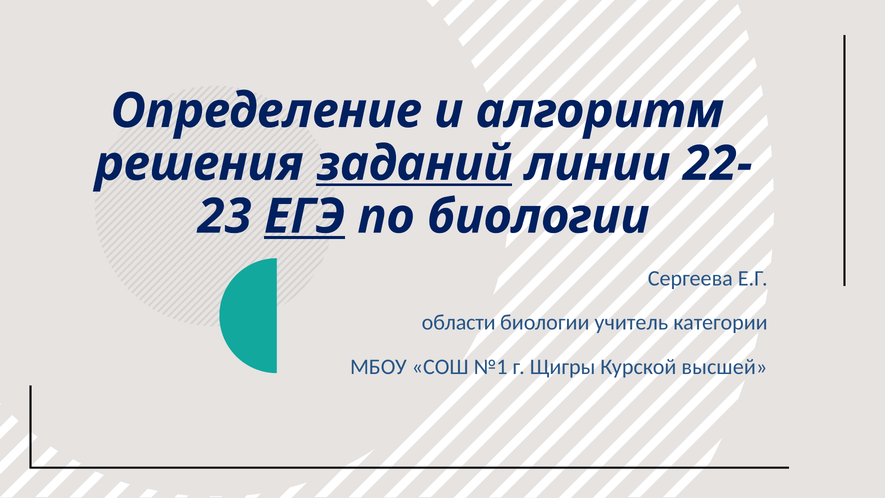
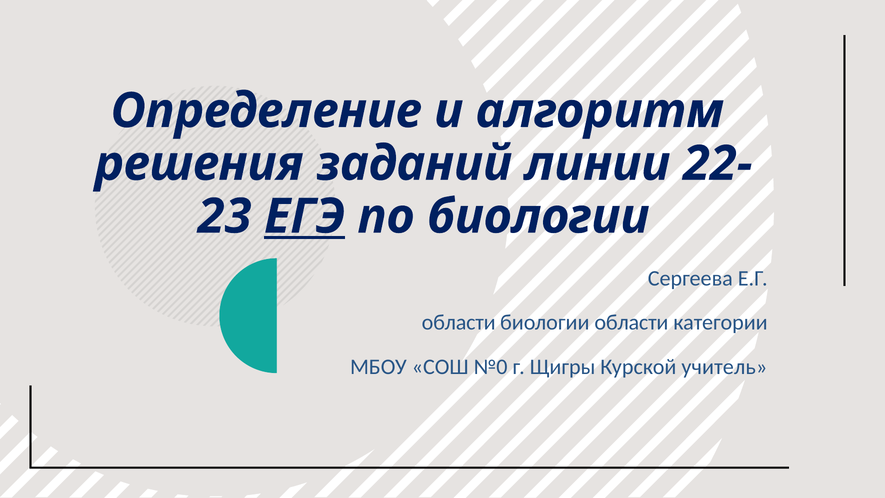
заданий underline: present -> none (414, 164)
биологии учитель: учитель -> области (631, 322)
№1: №1 -> №0 (491, 367)
высшей: высшей -> учитель (724, 367)
